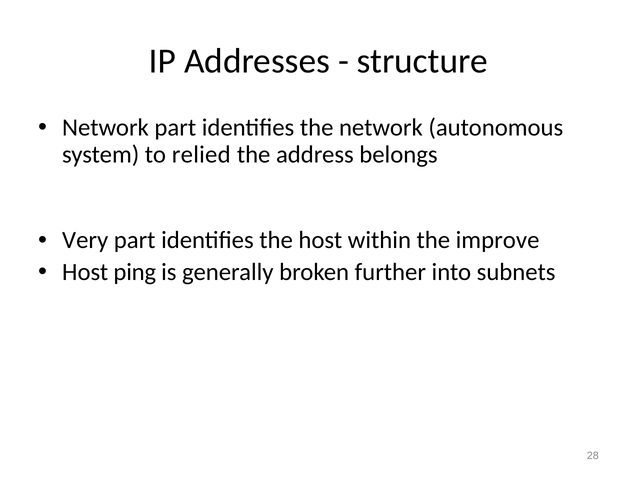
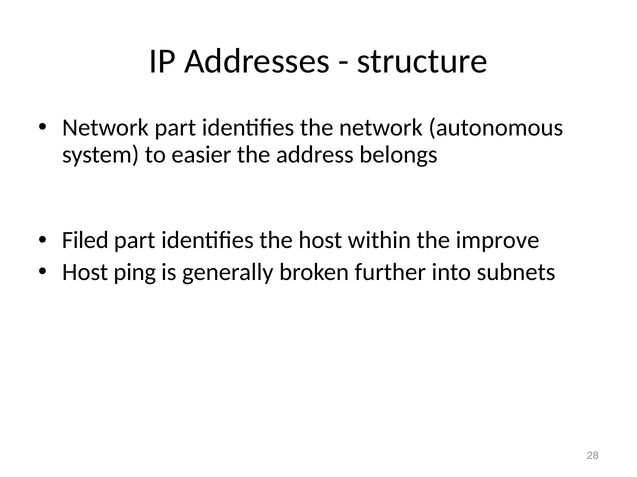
relied: relied -> easier (201, 155)
Very: Very -> Filed (85, 241)
